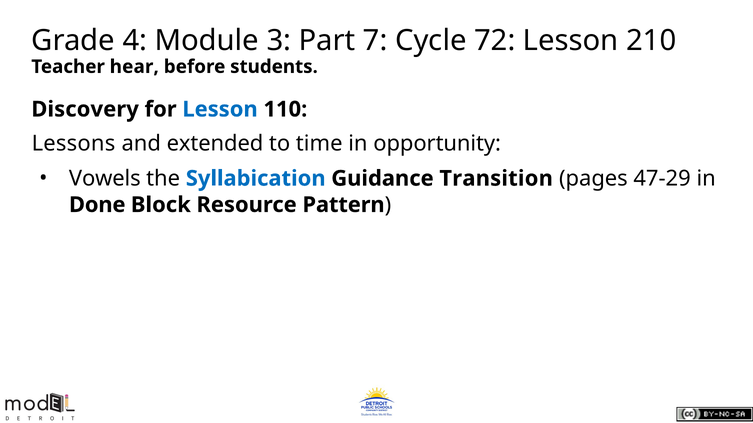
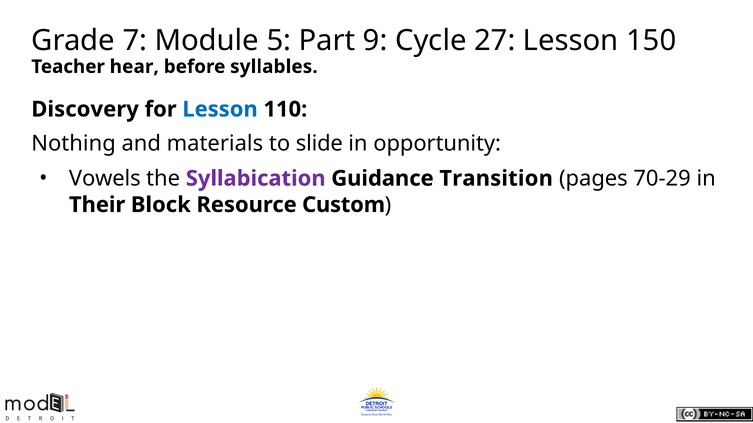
4: 4 -> 7 (135, 41)
3: 3 -> 5 (279, 41)
7: 7 -> 9 (375, 41)
72: 72 -> 27 (495, 41)
210: 210 -> 150 (651, 41)
students: students -> syllables (274, 67)
Lessons: Lessons -> Nothing (74, 144)
extended: extended -> materials (215, 144)
time: time -> slide (319, 144)
Syllabication colour: blue -> purple (256, 179)
47-29: 47-29 -> 70-29 (662, 179)
Done: Done -> Their (97, 205)
Pattern: Pattern -> Custom (344, 205)
